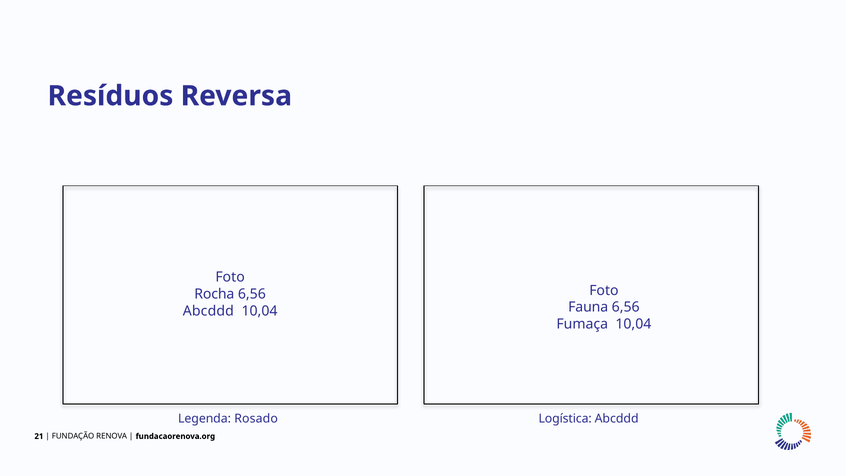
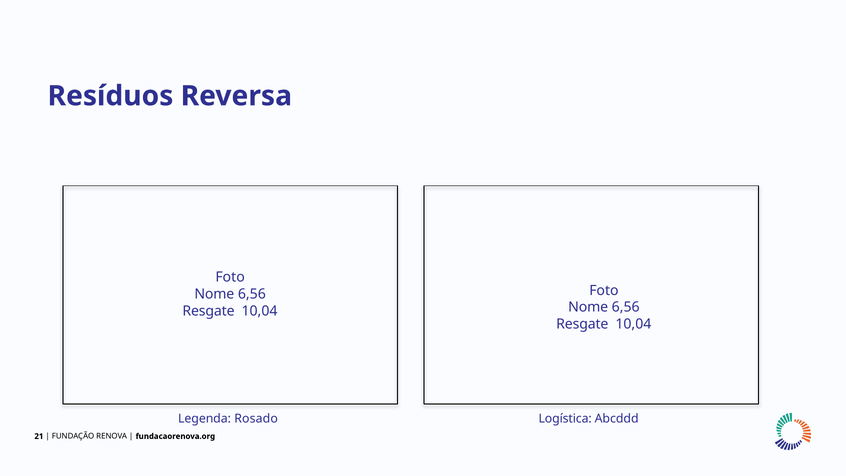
Rocha: Rocha -> Nome (214, 294)
Fauna: Fauna -> Nome (588, 307)
Abcddd: Abcddd -> Resgate (208, 311)
Fumaça: Fumaça -> Resgate (582, 324)
